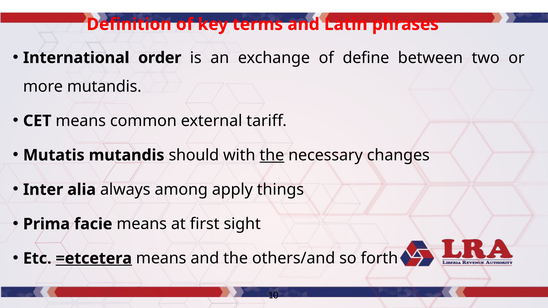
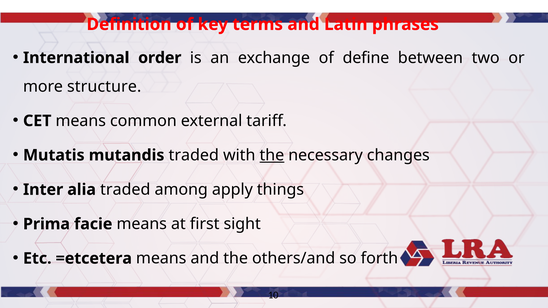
more mutandis: mutandis -> structure (104, 87)
mutandis should: should -> traded (194, 155)
alia always: always -> traded (125, 190)
=etcetera underline: present -> none (94, 259)
